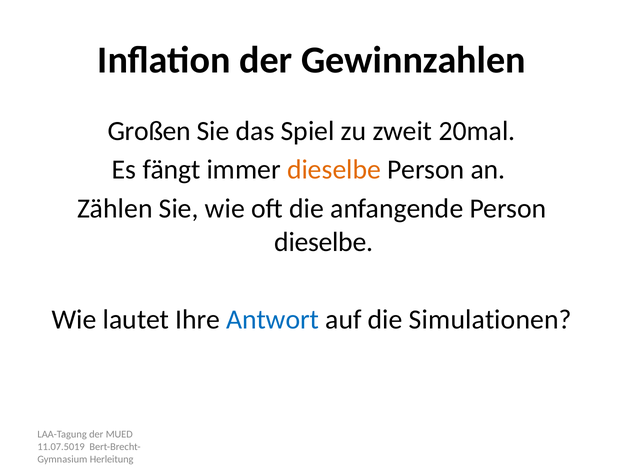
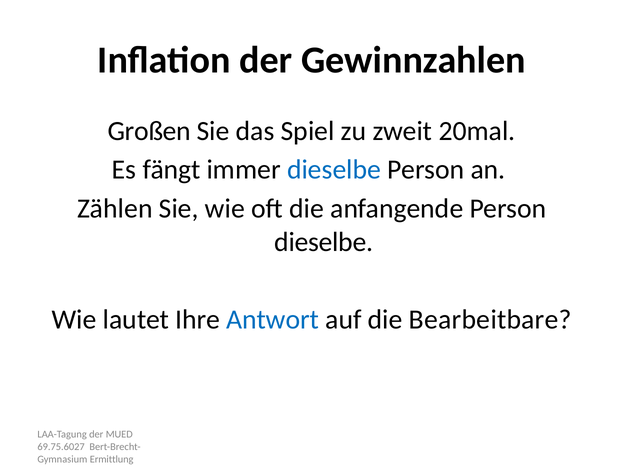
dieselbe colour: orange -> blue (334, 170)
Simulationen: Simulationen -> Bearbeitbare (490, 320)
11.07.5019: 11.07.5019 -> 69.75.6027 (61, 447)
Herleitung: Herleitung -> Ermittlung (112, 459)
